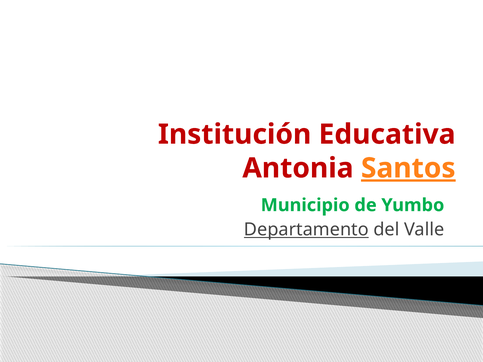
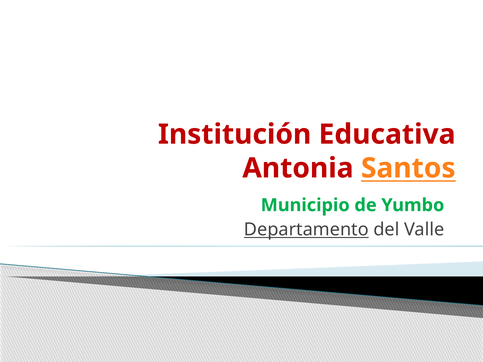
Santos underline: present -> none (408, 168)
